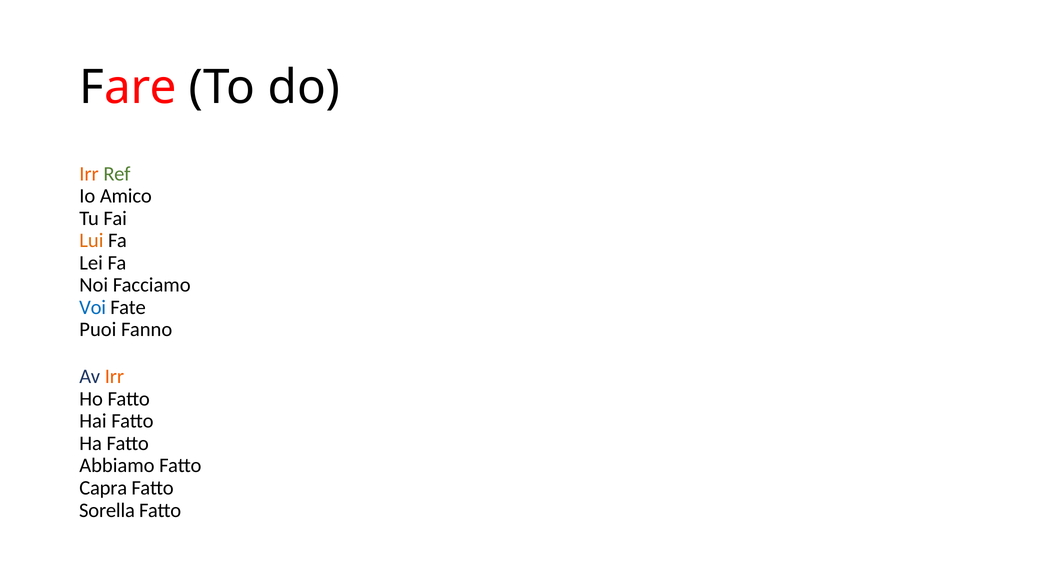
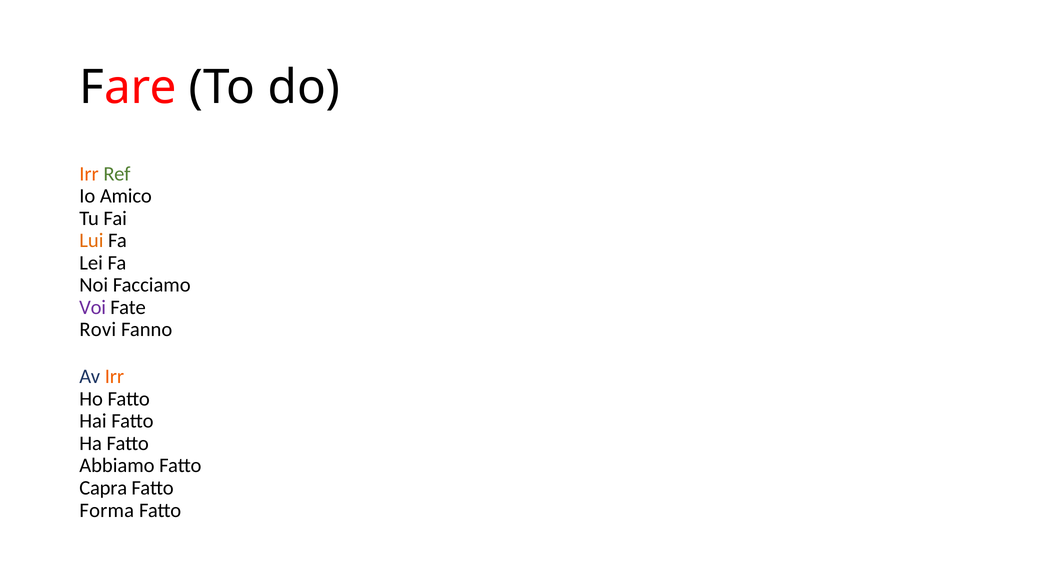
Voi colour: blue -> purple (93, 307)
Puoi: Puoi -> Rovi (98, 329)
Sorella: Sorella -> Forma (107, 510)
